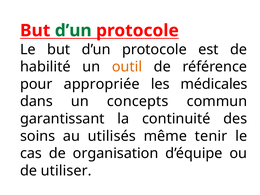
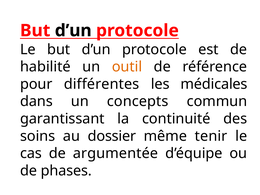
d’un colour: green -> black (73, 31)
appropriée: appropriée -> différentes (102, 84)
utilisés: utilisés -> dossier (112, 136)
organisation: organisation -> argumentée (116, 153)
utiliser: utiliser -> phases (66, 171)
